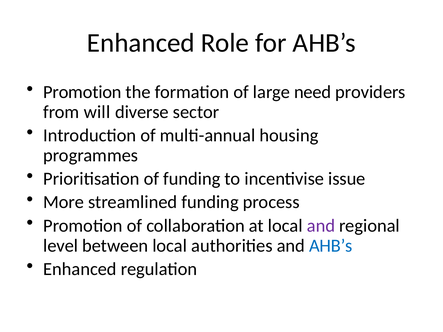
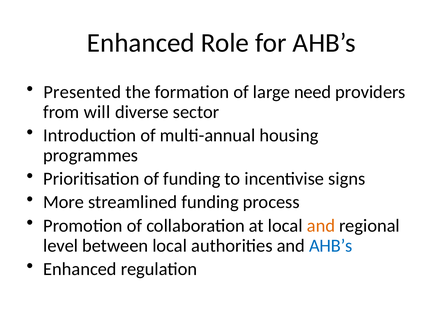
Promotion: Promotion -> Presented (82, 92)
issue: issue -> signs (347, 179)
and colour: purple -> orange (321, 226)
